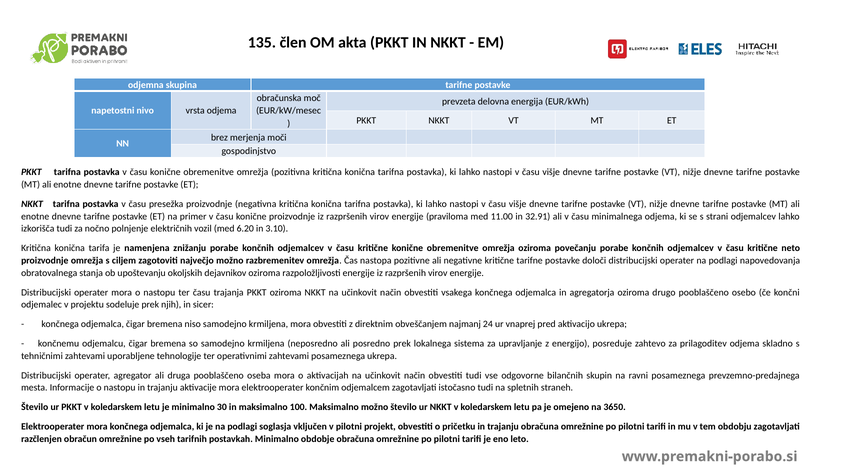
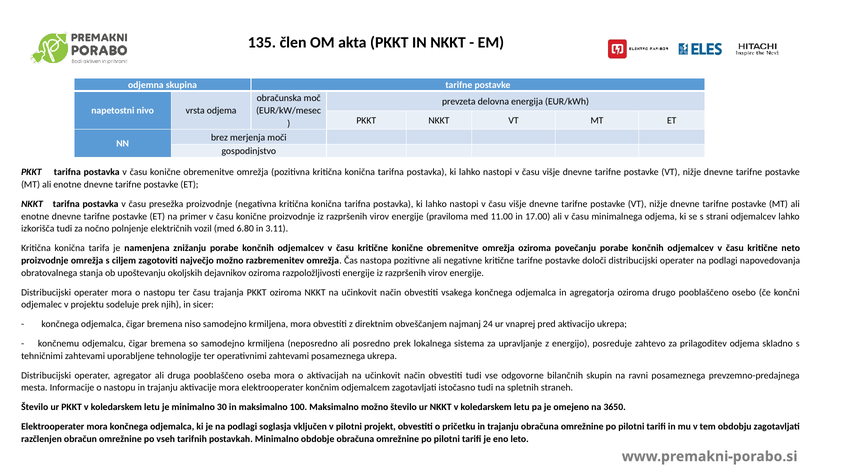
32.91: 32.91 -> 17.00 (538, 217)
6.20: 6.20 -> 6.80 (245, 229)
3.10: 3.10 -> 3.11 (277, 229)
